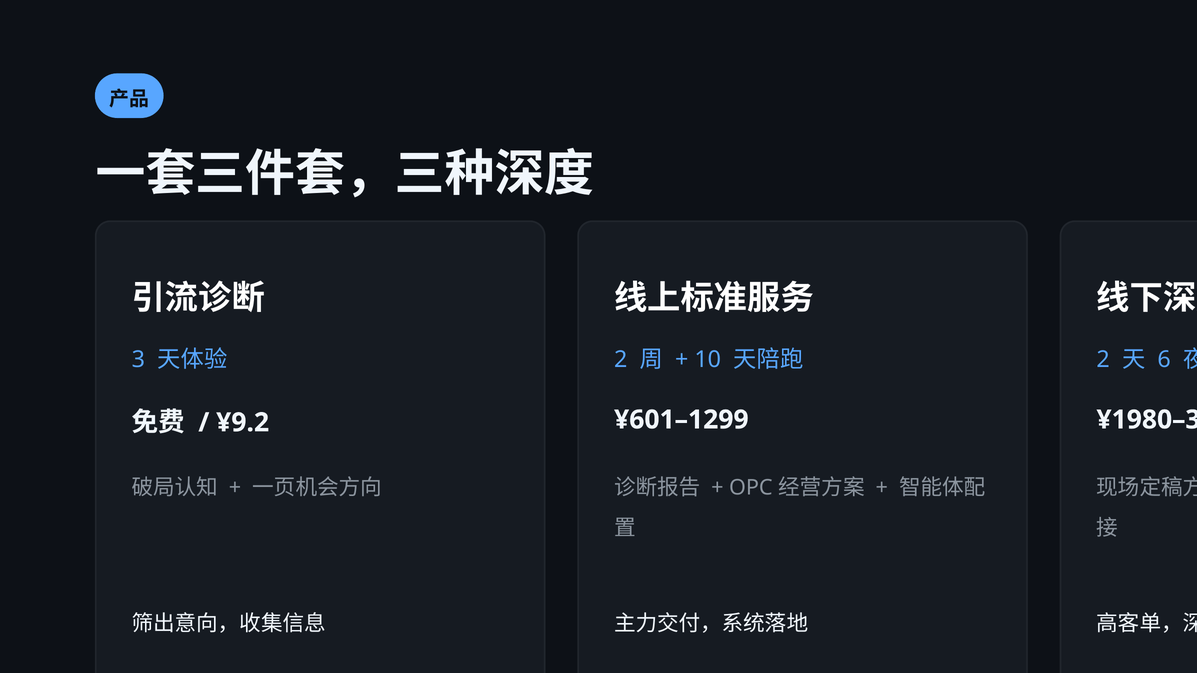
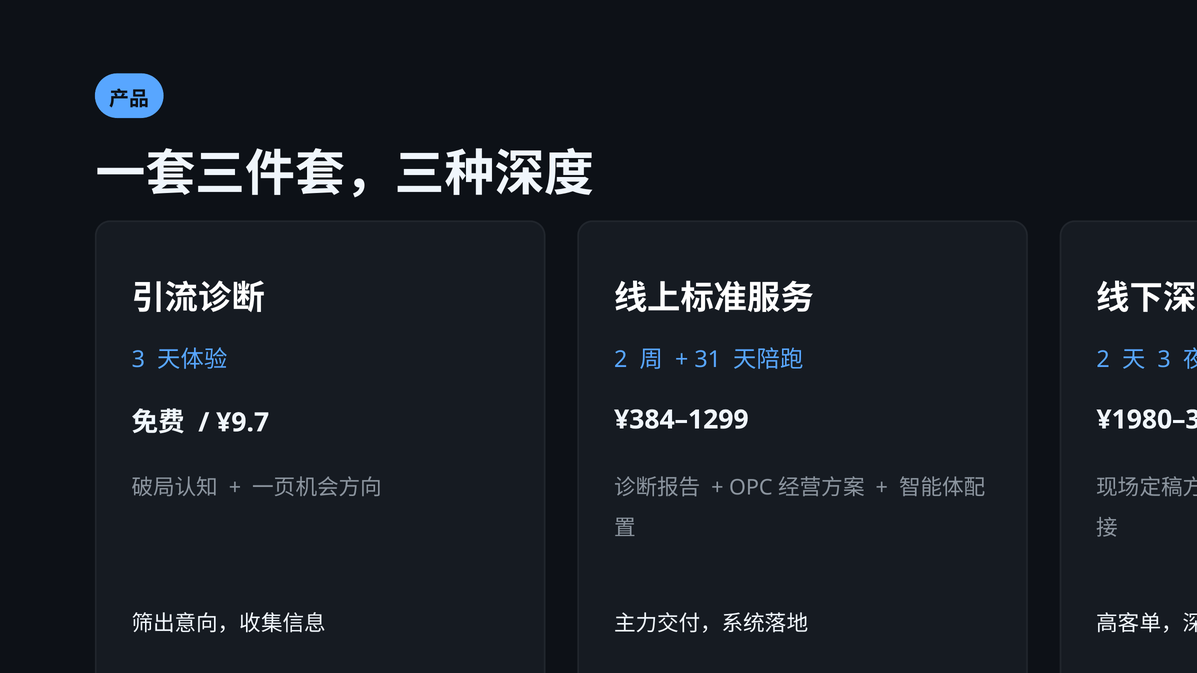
10: 10 -> 31 (708, 360)
6: 6 -> 3 (1164, 360)
¥9.2: ¥9.2 -> ¥9.7 (243, 423)
¥601–1299: ¥601–1299 -> ¥384–1299 (681, 420)
